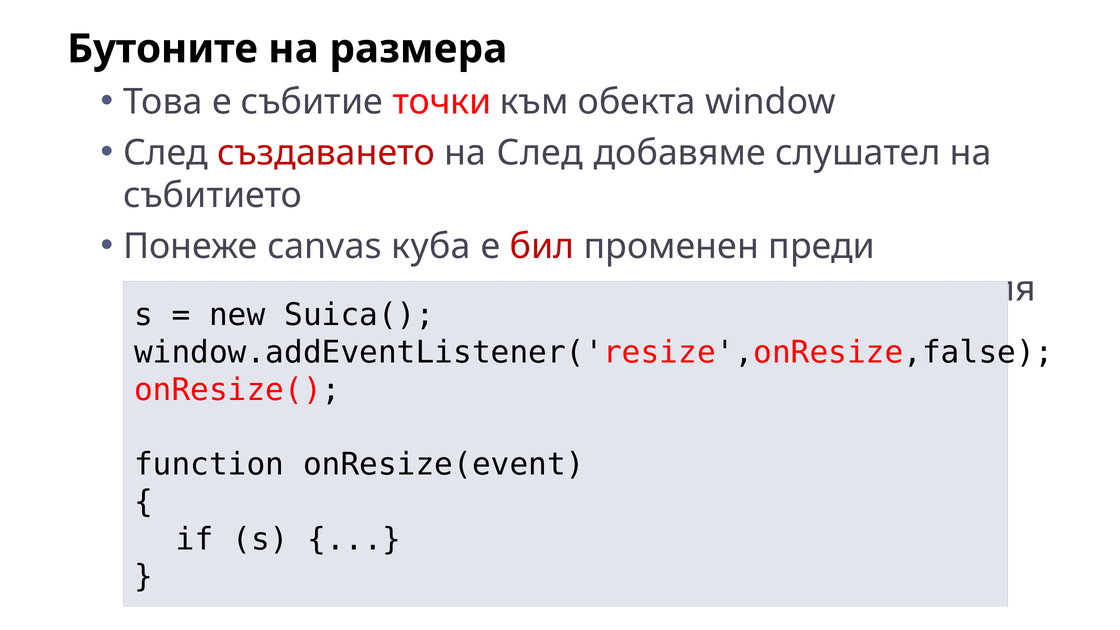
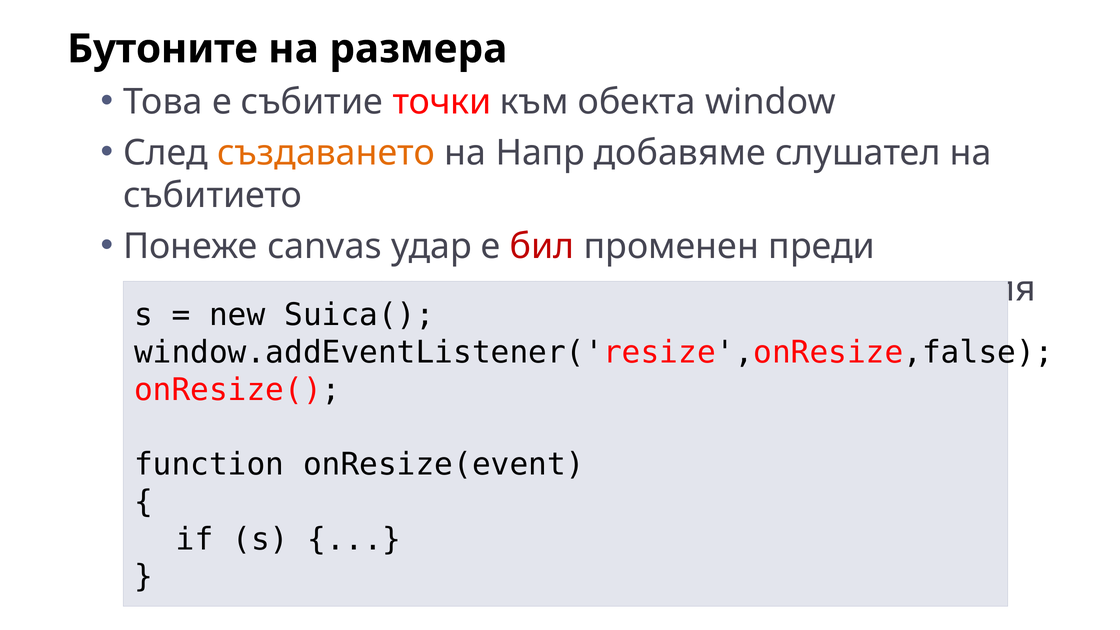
създаването colour: red -> orange (326, 153)
на След: След -> Напр (540, 153)
куба: куба -> удар (431, 246)
